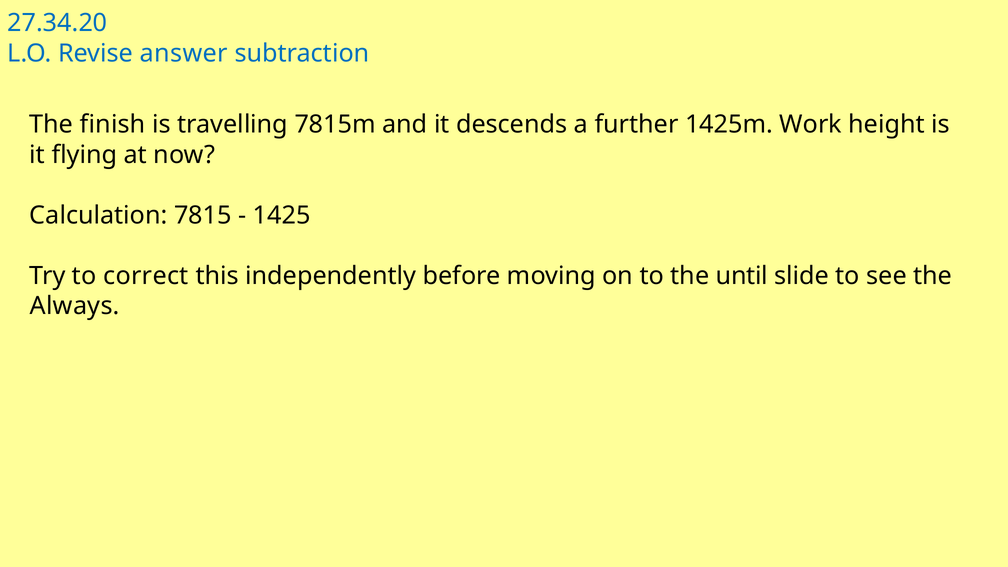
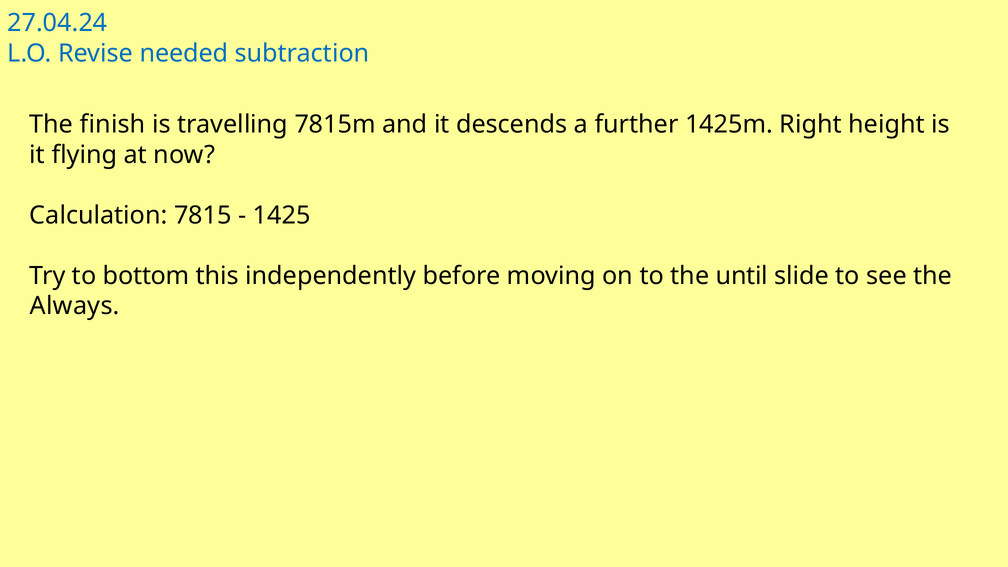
27.34.20: 27.34.20 -> 27.04.24 (57, 23)
answer: answer -> needed (184, 53)
Work: Work -> Right (811, 125)
correct: correct -> bottom (146, 276)
